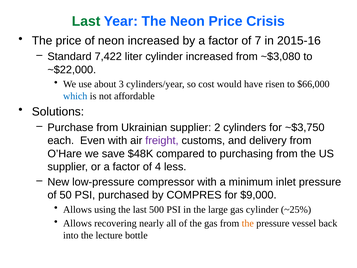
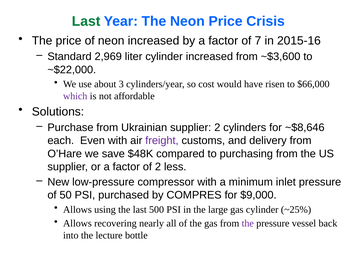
7,422: 7,422 -> 2,969 (108, 57)
~$3,080: ~$3,080 -> ~$3,600 (281, 57)
which colour: blue -> purple (75, 96)
~$3,750: ~$3,750 -> ~$8,646 (305, 127)
of 4: 4 -> 2 (158, 167)
the colour: orange -> purple (248, 223)
